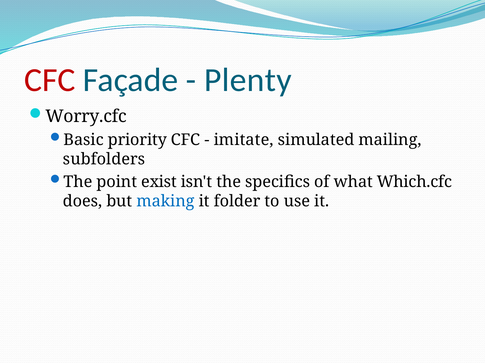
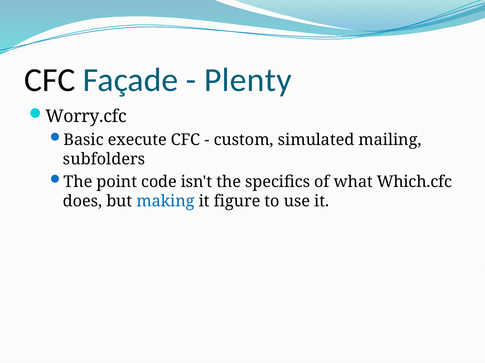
CFC colour: red -> black (50, 80)
priority: priority -> execute (137, 140)
imitate: imitate -> custom (244, 140)
exist: exist -> code (159, 182)
folder: folder -> figure (237, 202)
